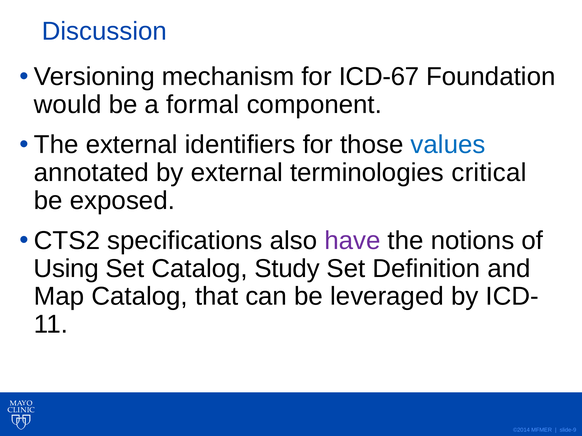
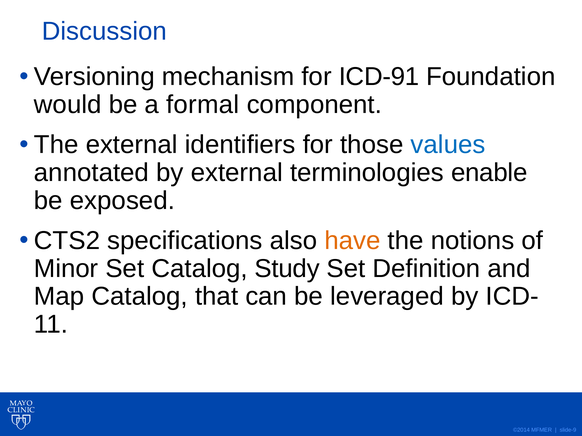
ICD-67: ICD-67 -> ICD-91 (379, 77)
critical: critical -> enable (489, 173)
have colour: purple -> orange (352, 241)
Using: Using -> Minor (66, 269)
